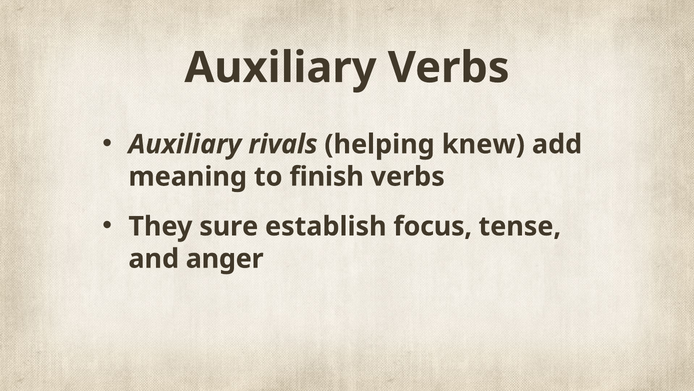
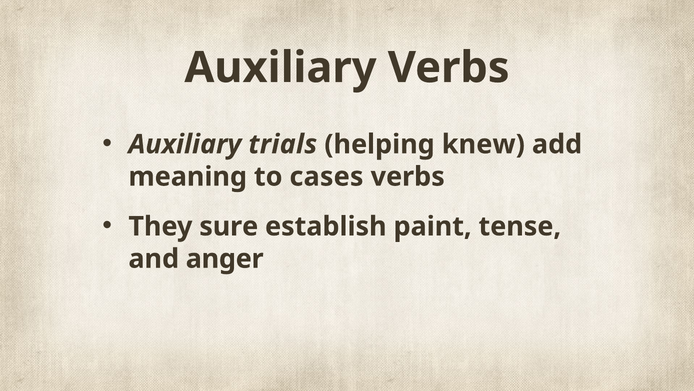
rivals: rivals -> trials (283, 144)
finish: finish -> cases (326, 176)
focus: focus -> paint (433, 226)
